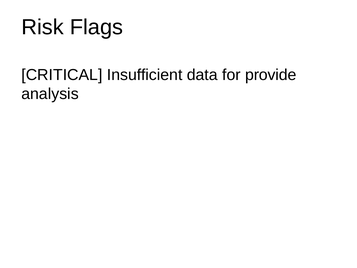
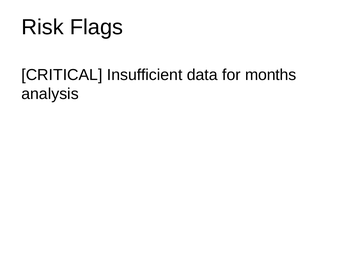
provide: provide -> months (271, 75)
